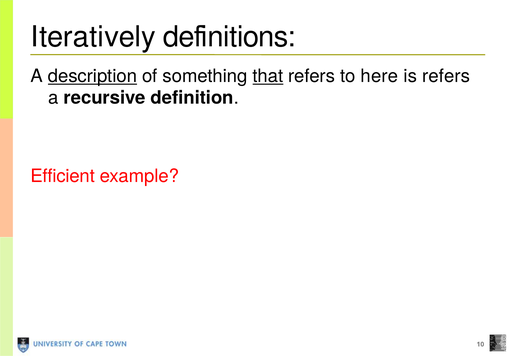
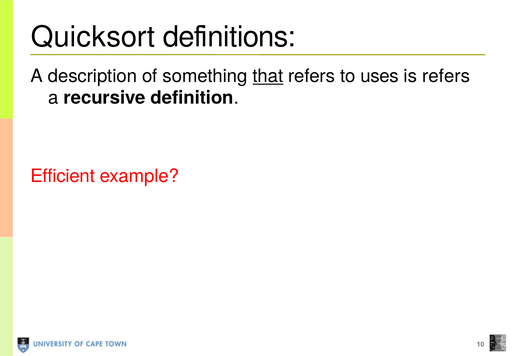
Iteratively: Iteratively -> Quicksort (93, 37)
description underline: present -> none (92, 76)
here: here -> uses (380, 76)
